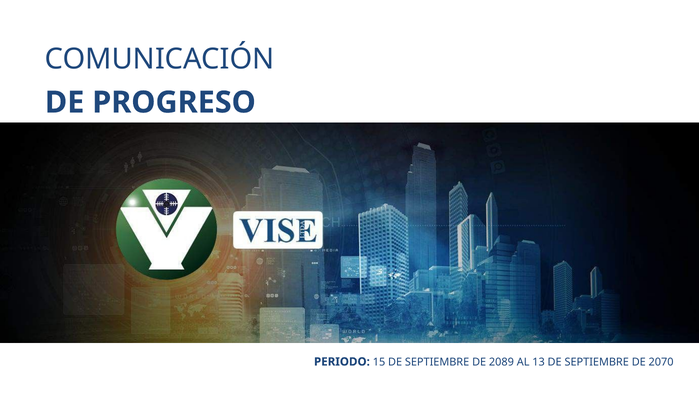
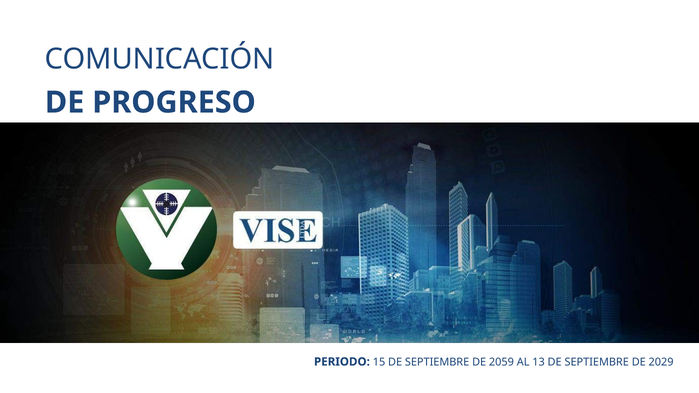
2089: 2089 -> 2059 (501, 362)
2070: 2070 -> 2029 (661, 362)
